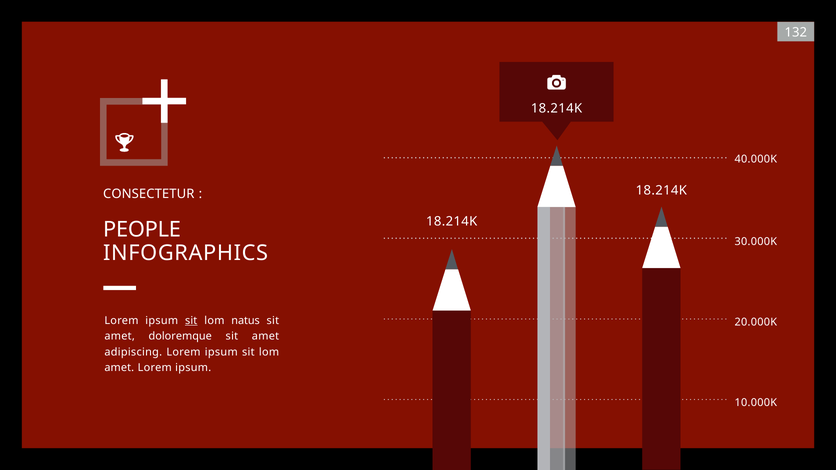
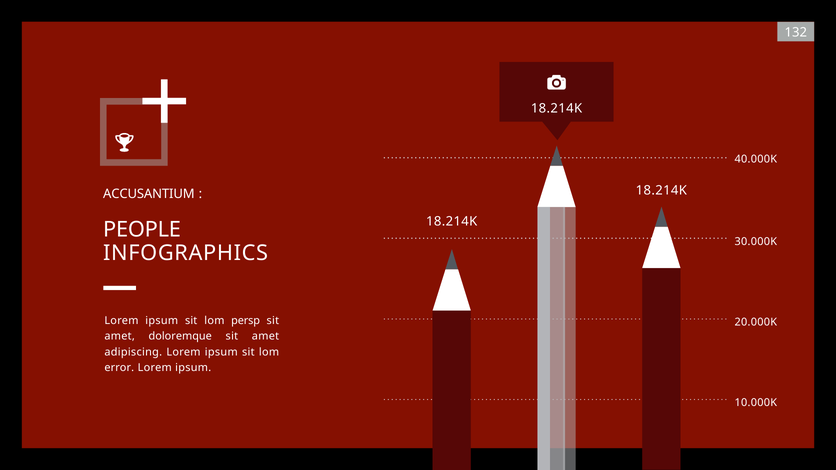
CONSECTETUR: CONSECTETUR -> ACCUSANTIUM (149, 194)
sit underline: present -> none (191, 321)
natus: natus -> persp (246, 321)
amet: amet -> error (119, 368)
